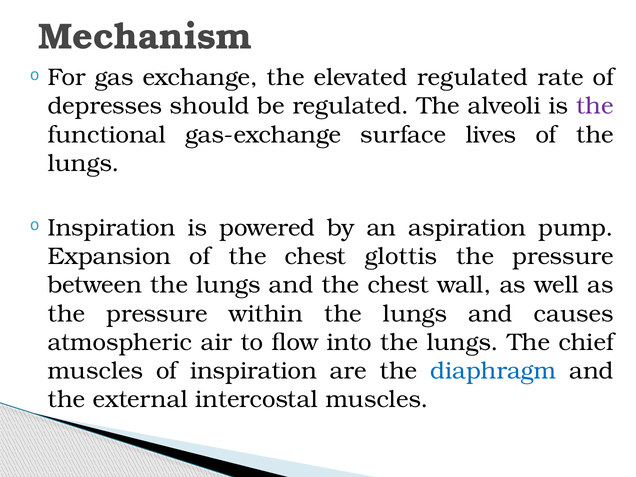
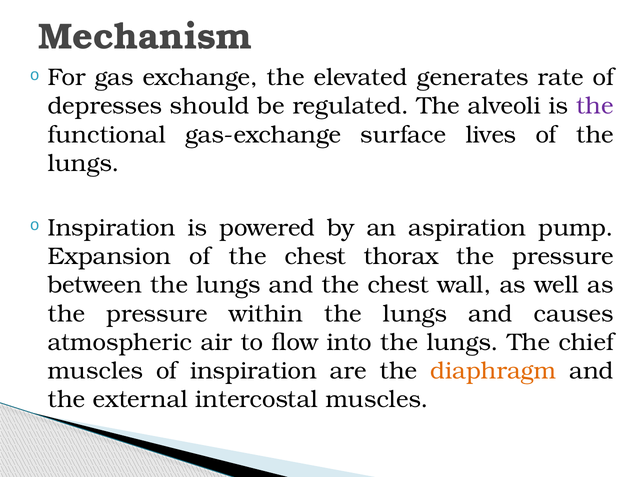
elevated regulated: regulated -> generates (473, 77)
glottis: glottis -> thorax (401, 256)
diaphragm colour: blue -> orange (493, 371)
